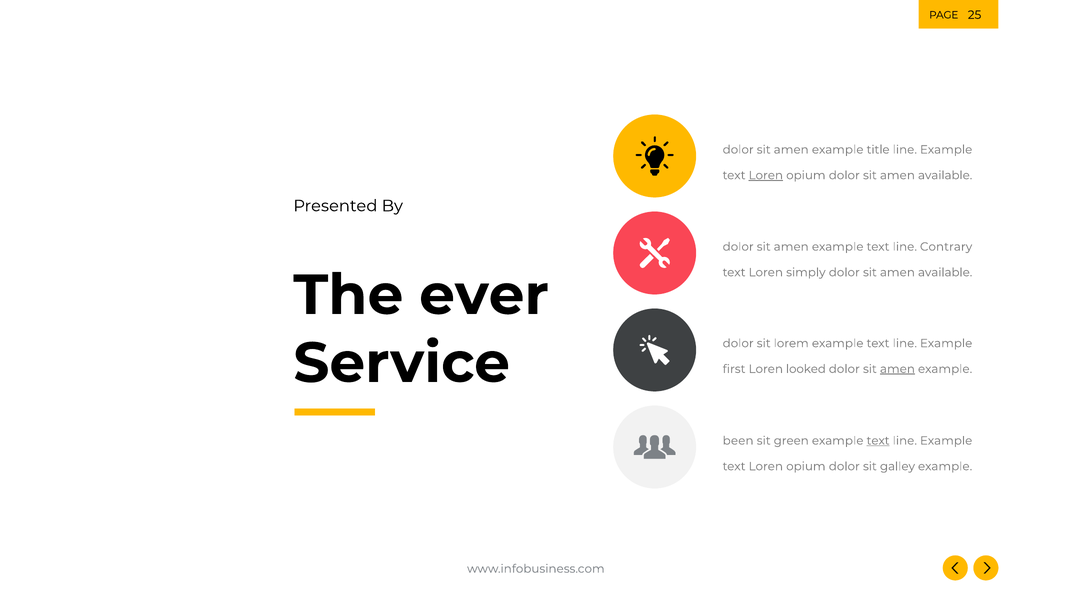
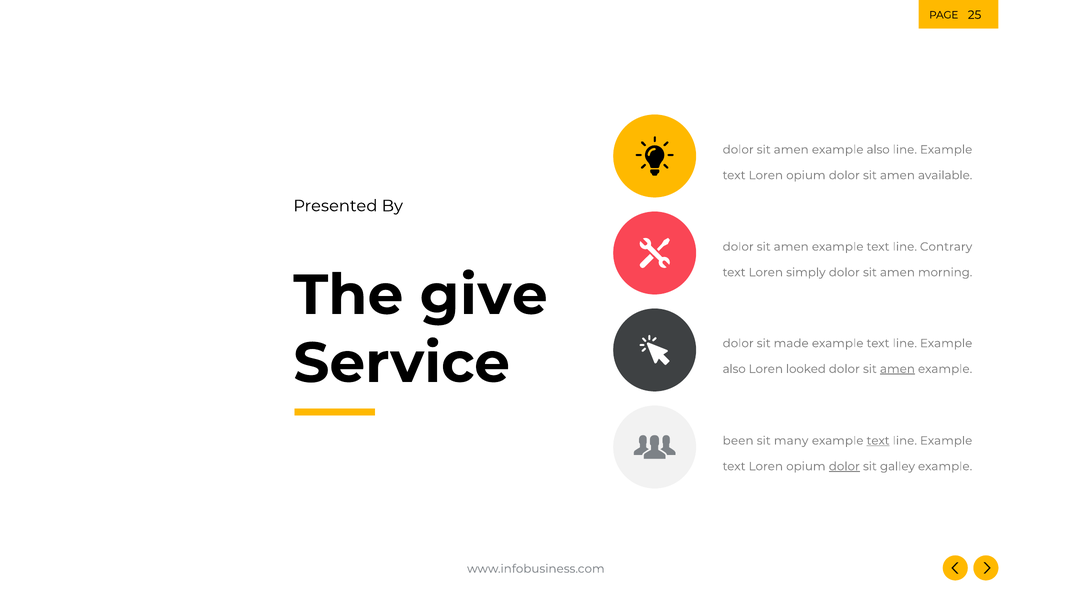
amen example title: title -> also (878, 150)
Loren underline: present -> none (766, 175)
available: available -> morning (945, 272)
ever: ever -> give (484, 295)
lorem: lorem -> made (791, 343)
first: first -> also (734, 369)
green: green -> many (791, 441)
dolor underline: none -> present (844, 466)
